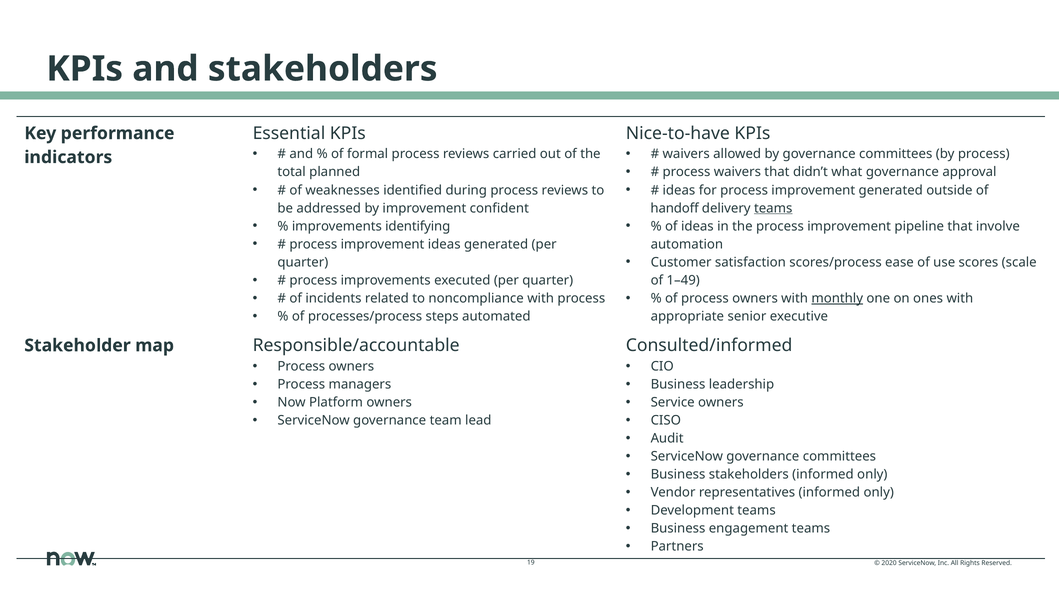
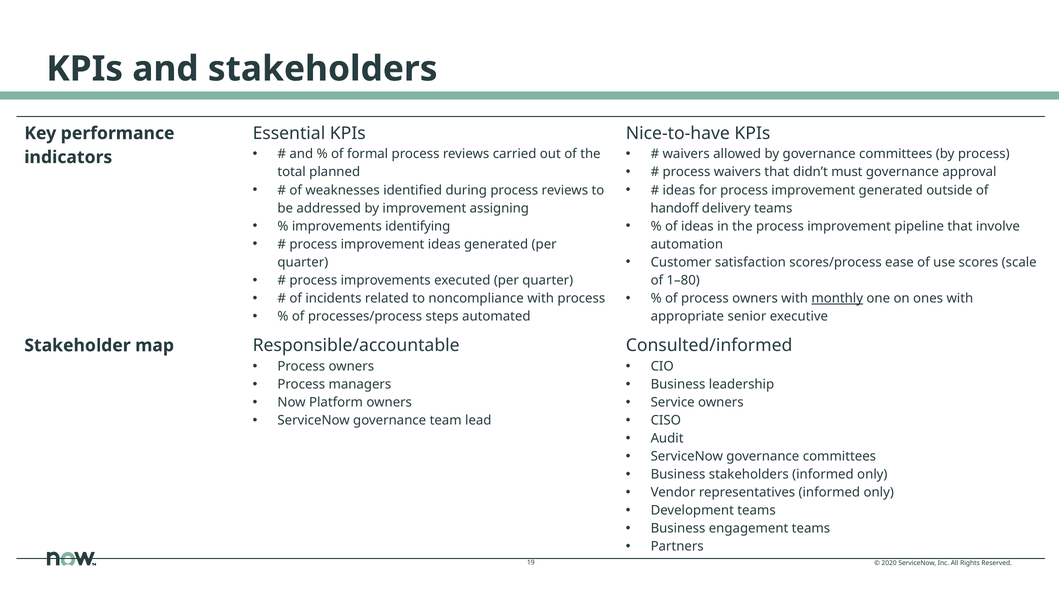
what: what -> must (847, 172)
confident: confident -> assigning (499, 208)
teams underline: present -> none (773, 208)
1–49: 1–49 -> 1–80 (683, 280)
